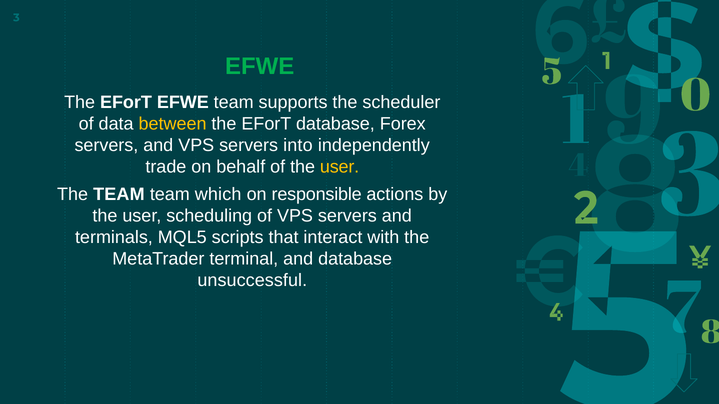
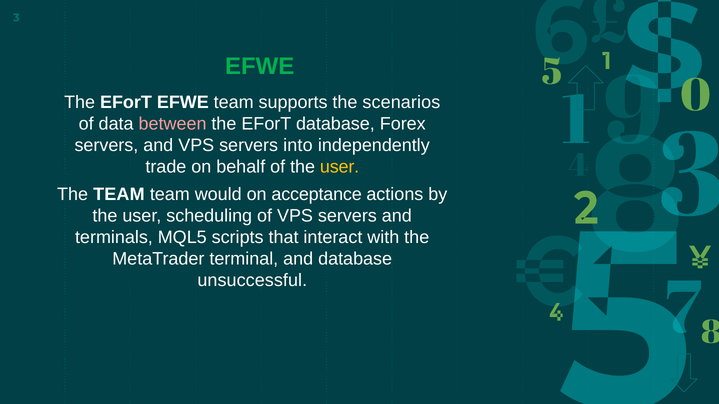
scheduler: scheduler -> scenarios (401, 102)
between colour: yellow -> pink (173, 124)
which: which -> would (218, 195)
responsible: responsible -> acceptance (317, 195)
